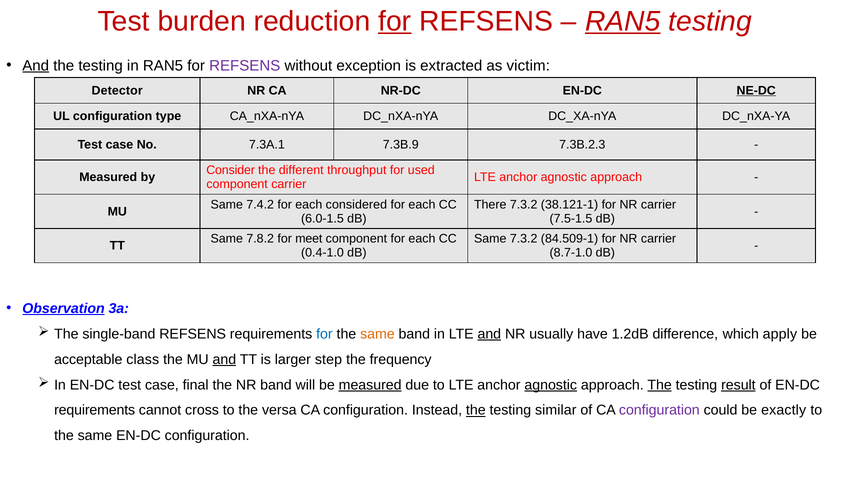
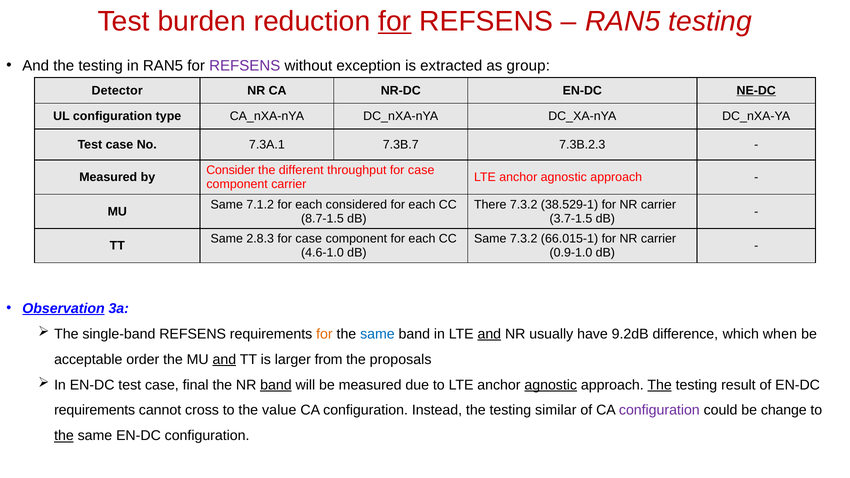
RAN5 underline: present -> none (623, 21)
And underline: present -> none (36, 66)
victim: victim -> group (528, 66)
7.3B.9: 7.3B.9 -> 7.3B.7 (401, 145)
throughput for used: used -> case (421, 170)
7.4.2: 7.4.2 -> 7.1.2 (260, 205)
38.121-1: 38.121-1 -> 38.529-1 (569, 205)
6.0-1.5: 6.0-1.5 -> 8.7-1.5 (322, 219)
7.5-1.5: 7.5-1.5 -> 3.7-1.5 (571, 219)
7.8.2: 7.8.2 -> 2.8.3 (260, 239)
meet: meet -> case (309, 239)
84.509-1: 84.509-1 -> 66.015-1 (569, 239)
0.4-1.0: 0.4-1.0 -> 4.6-1.0 (322, 253)
8.7-1.0: 8.7-1.0 -> 0.9-1.0 (571, 253)
for colour: blue -> orange (324, 334)
same colour: orange -> blue (377, 334)
1.2dB: 1.2dB -> 9.2dB (630, 334)
apply: apply -> when (780, 334)
class: class -> order (143, 360)
step: step -> from (329, 360)
frequency: frequency -> proposals (401, 360)
band underline: none -> present (276, 385)
measured underline: present -> none (370, 385)
result underline: present -> none (738, 385)
versa: versa -> value (279, 410)
the underline: present -> none (476, 410)
exactly: exactly -> change (784, 410)
the underline: none -> present (64, 436)
